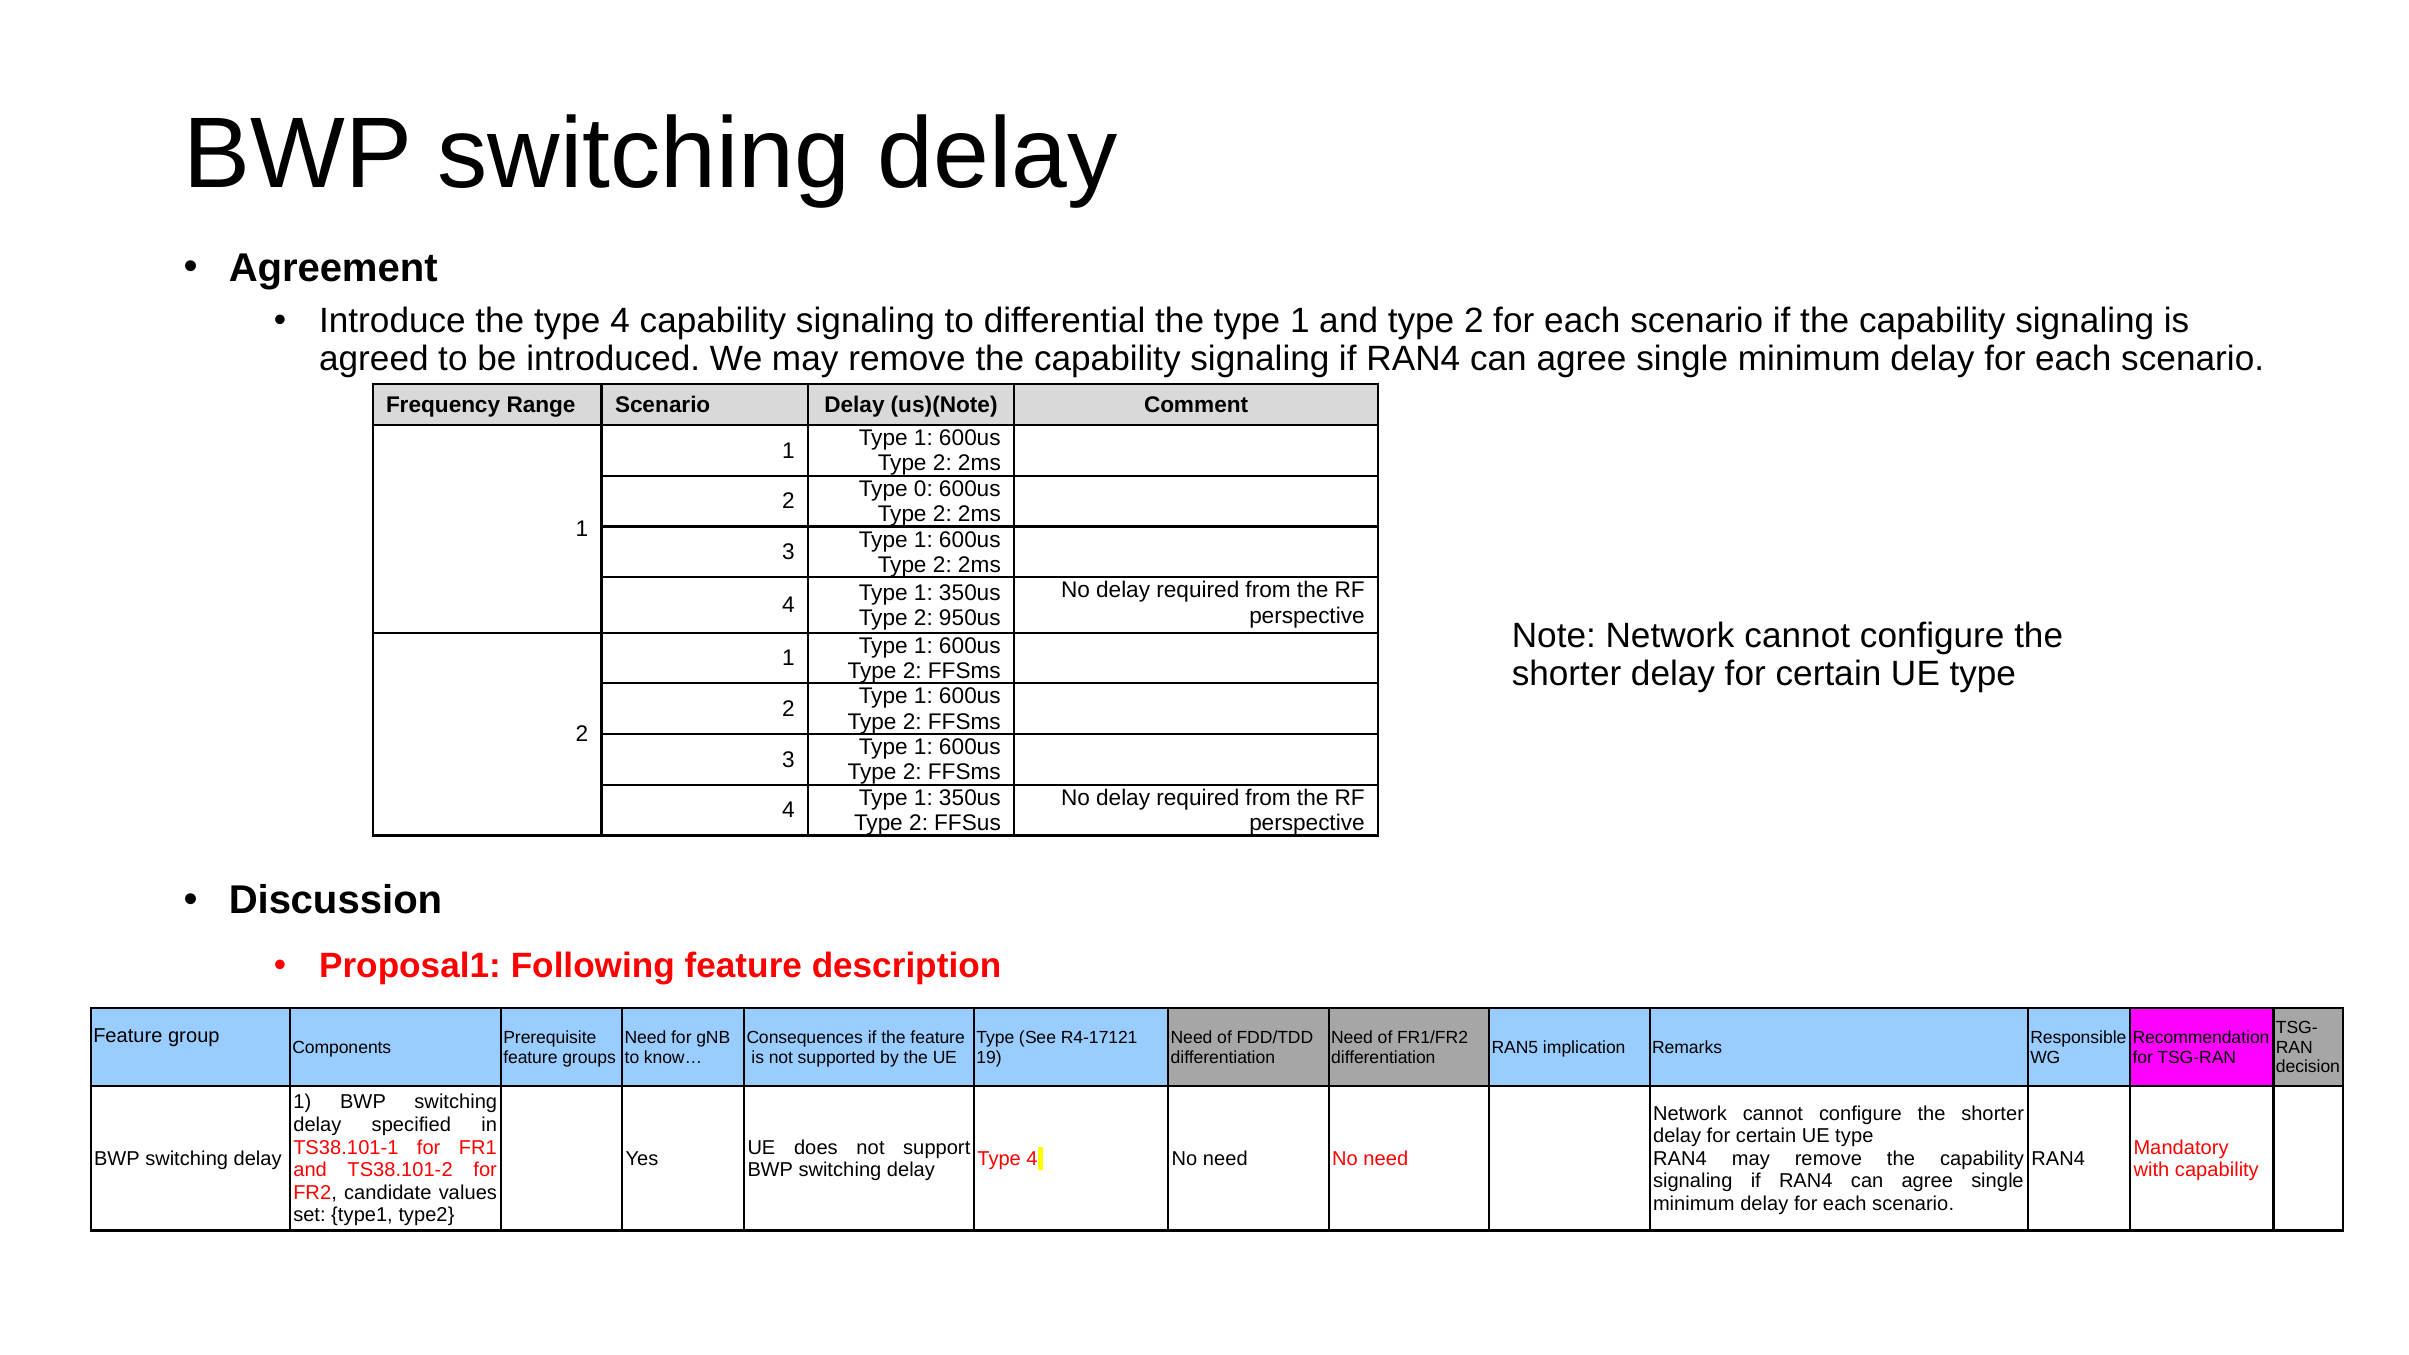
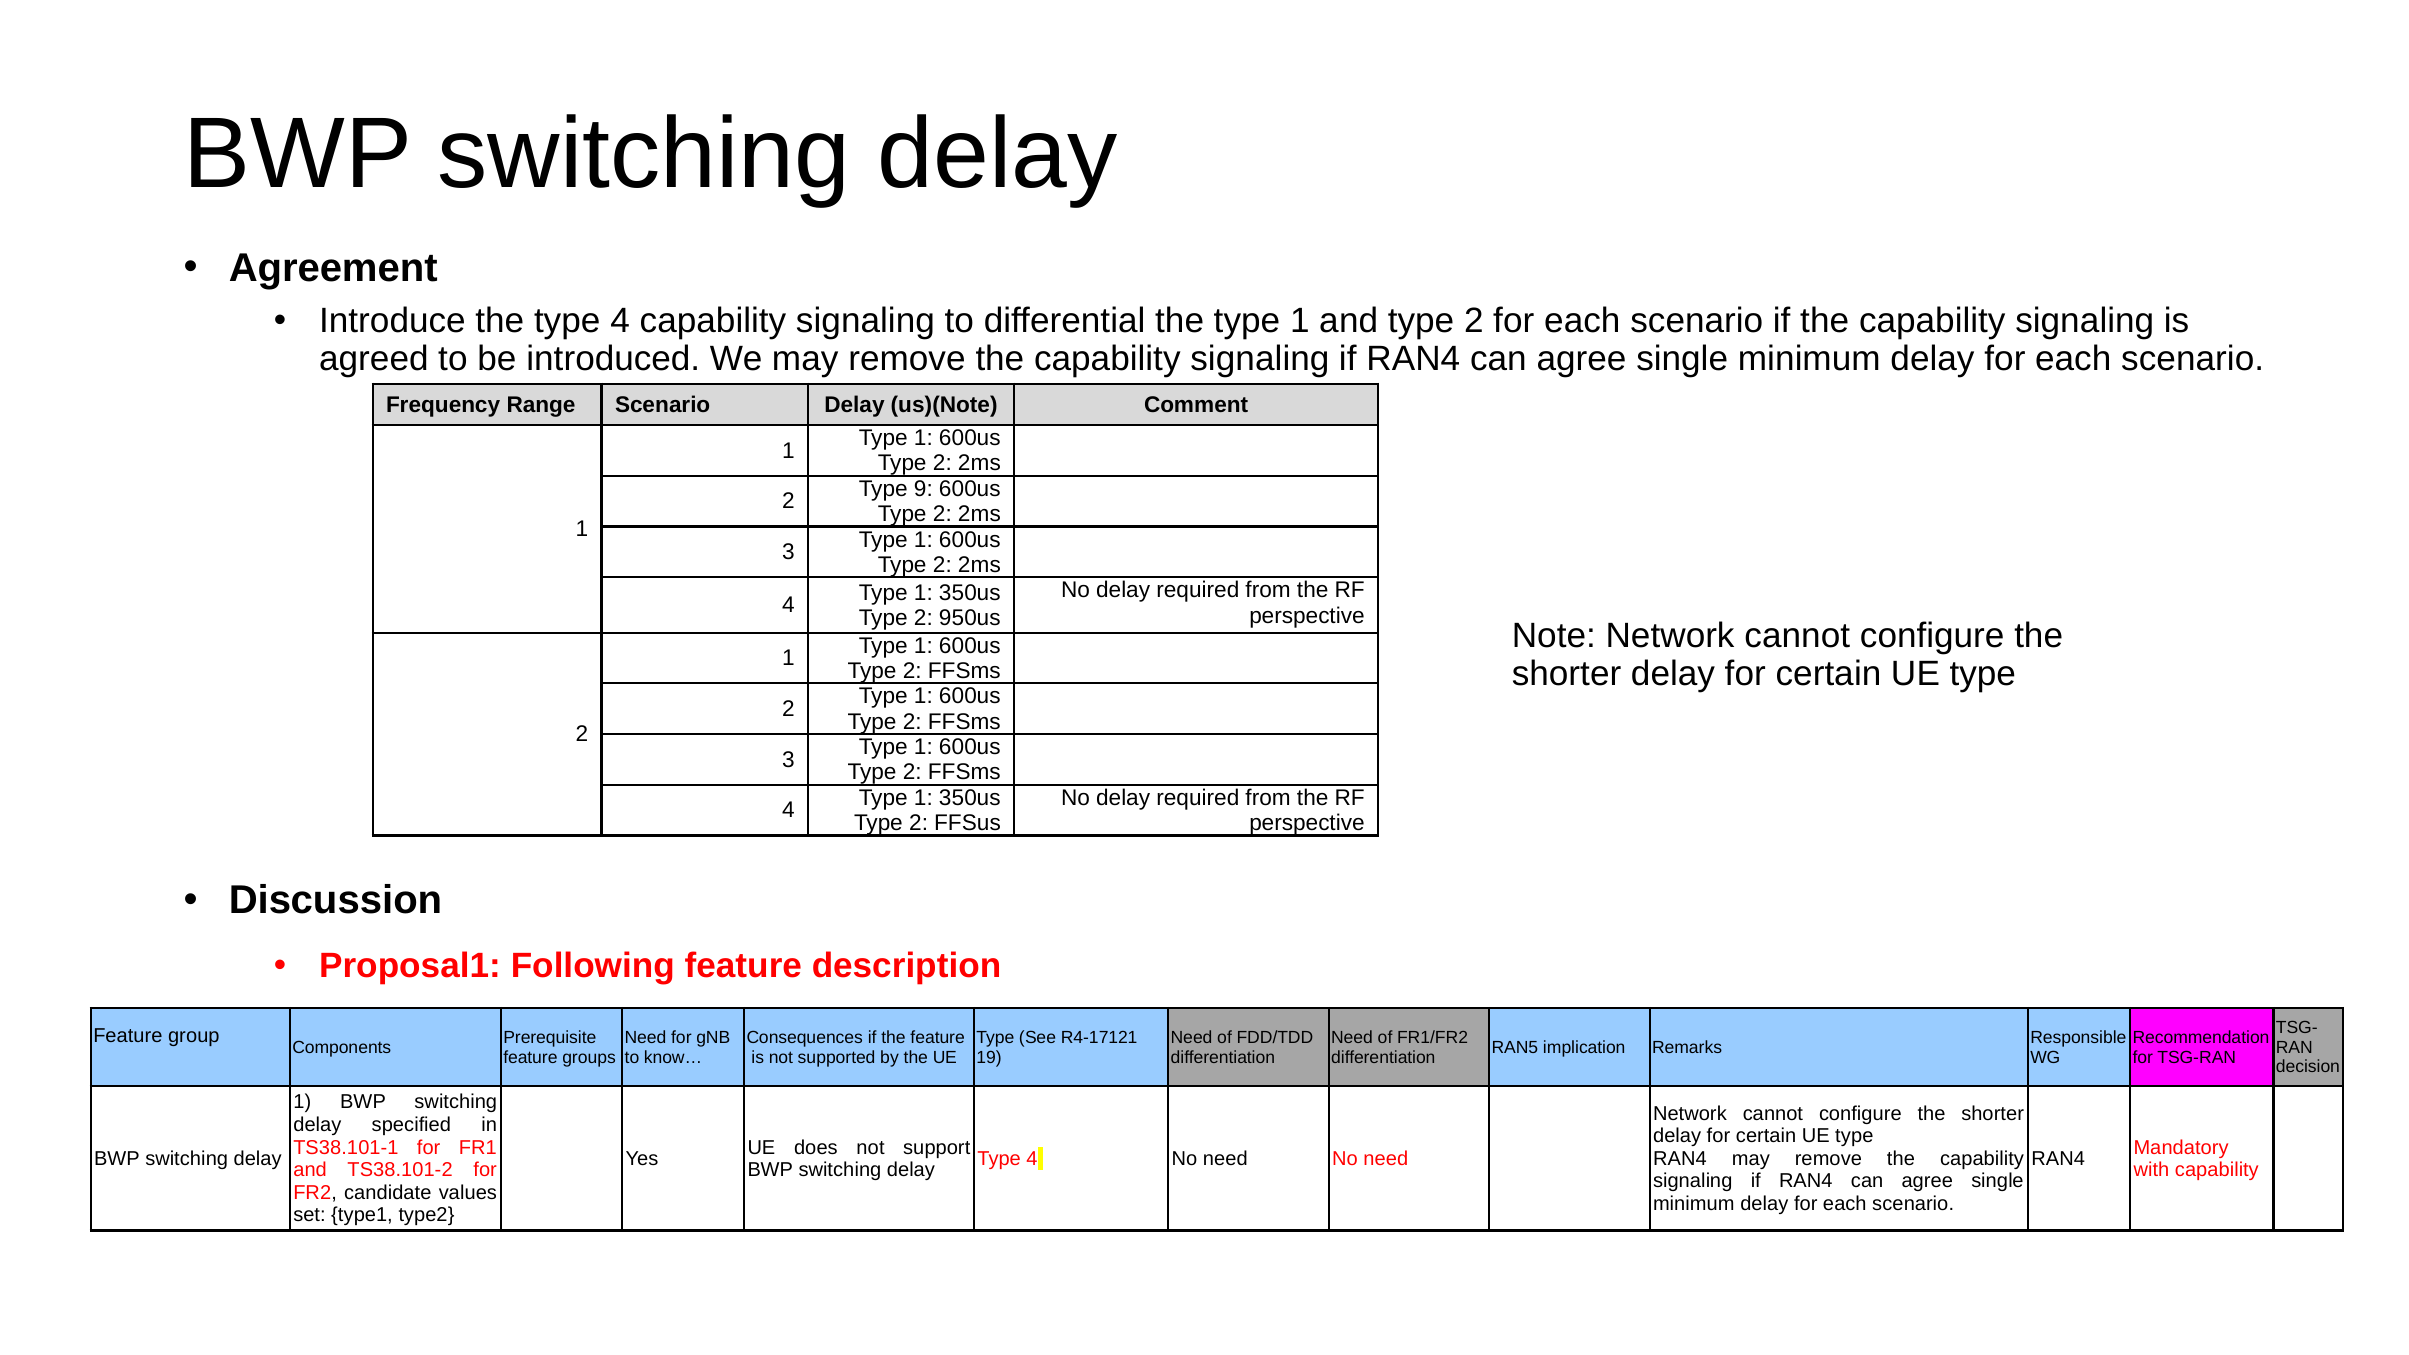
0: 0 -> 9 (923, 489)
